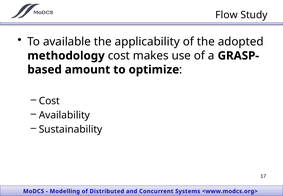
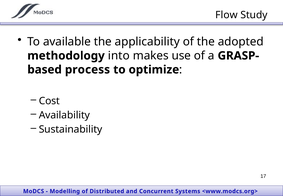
methodology cost: cost -> into (119, 56)
amount: amount -> process (87, 70)
